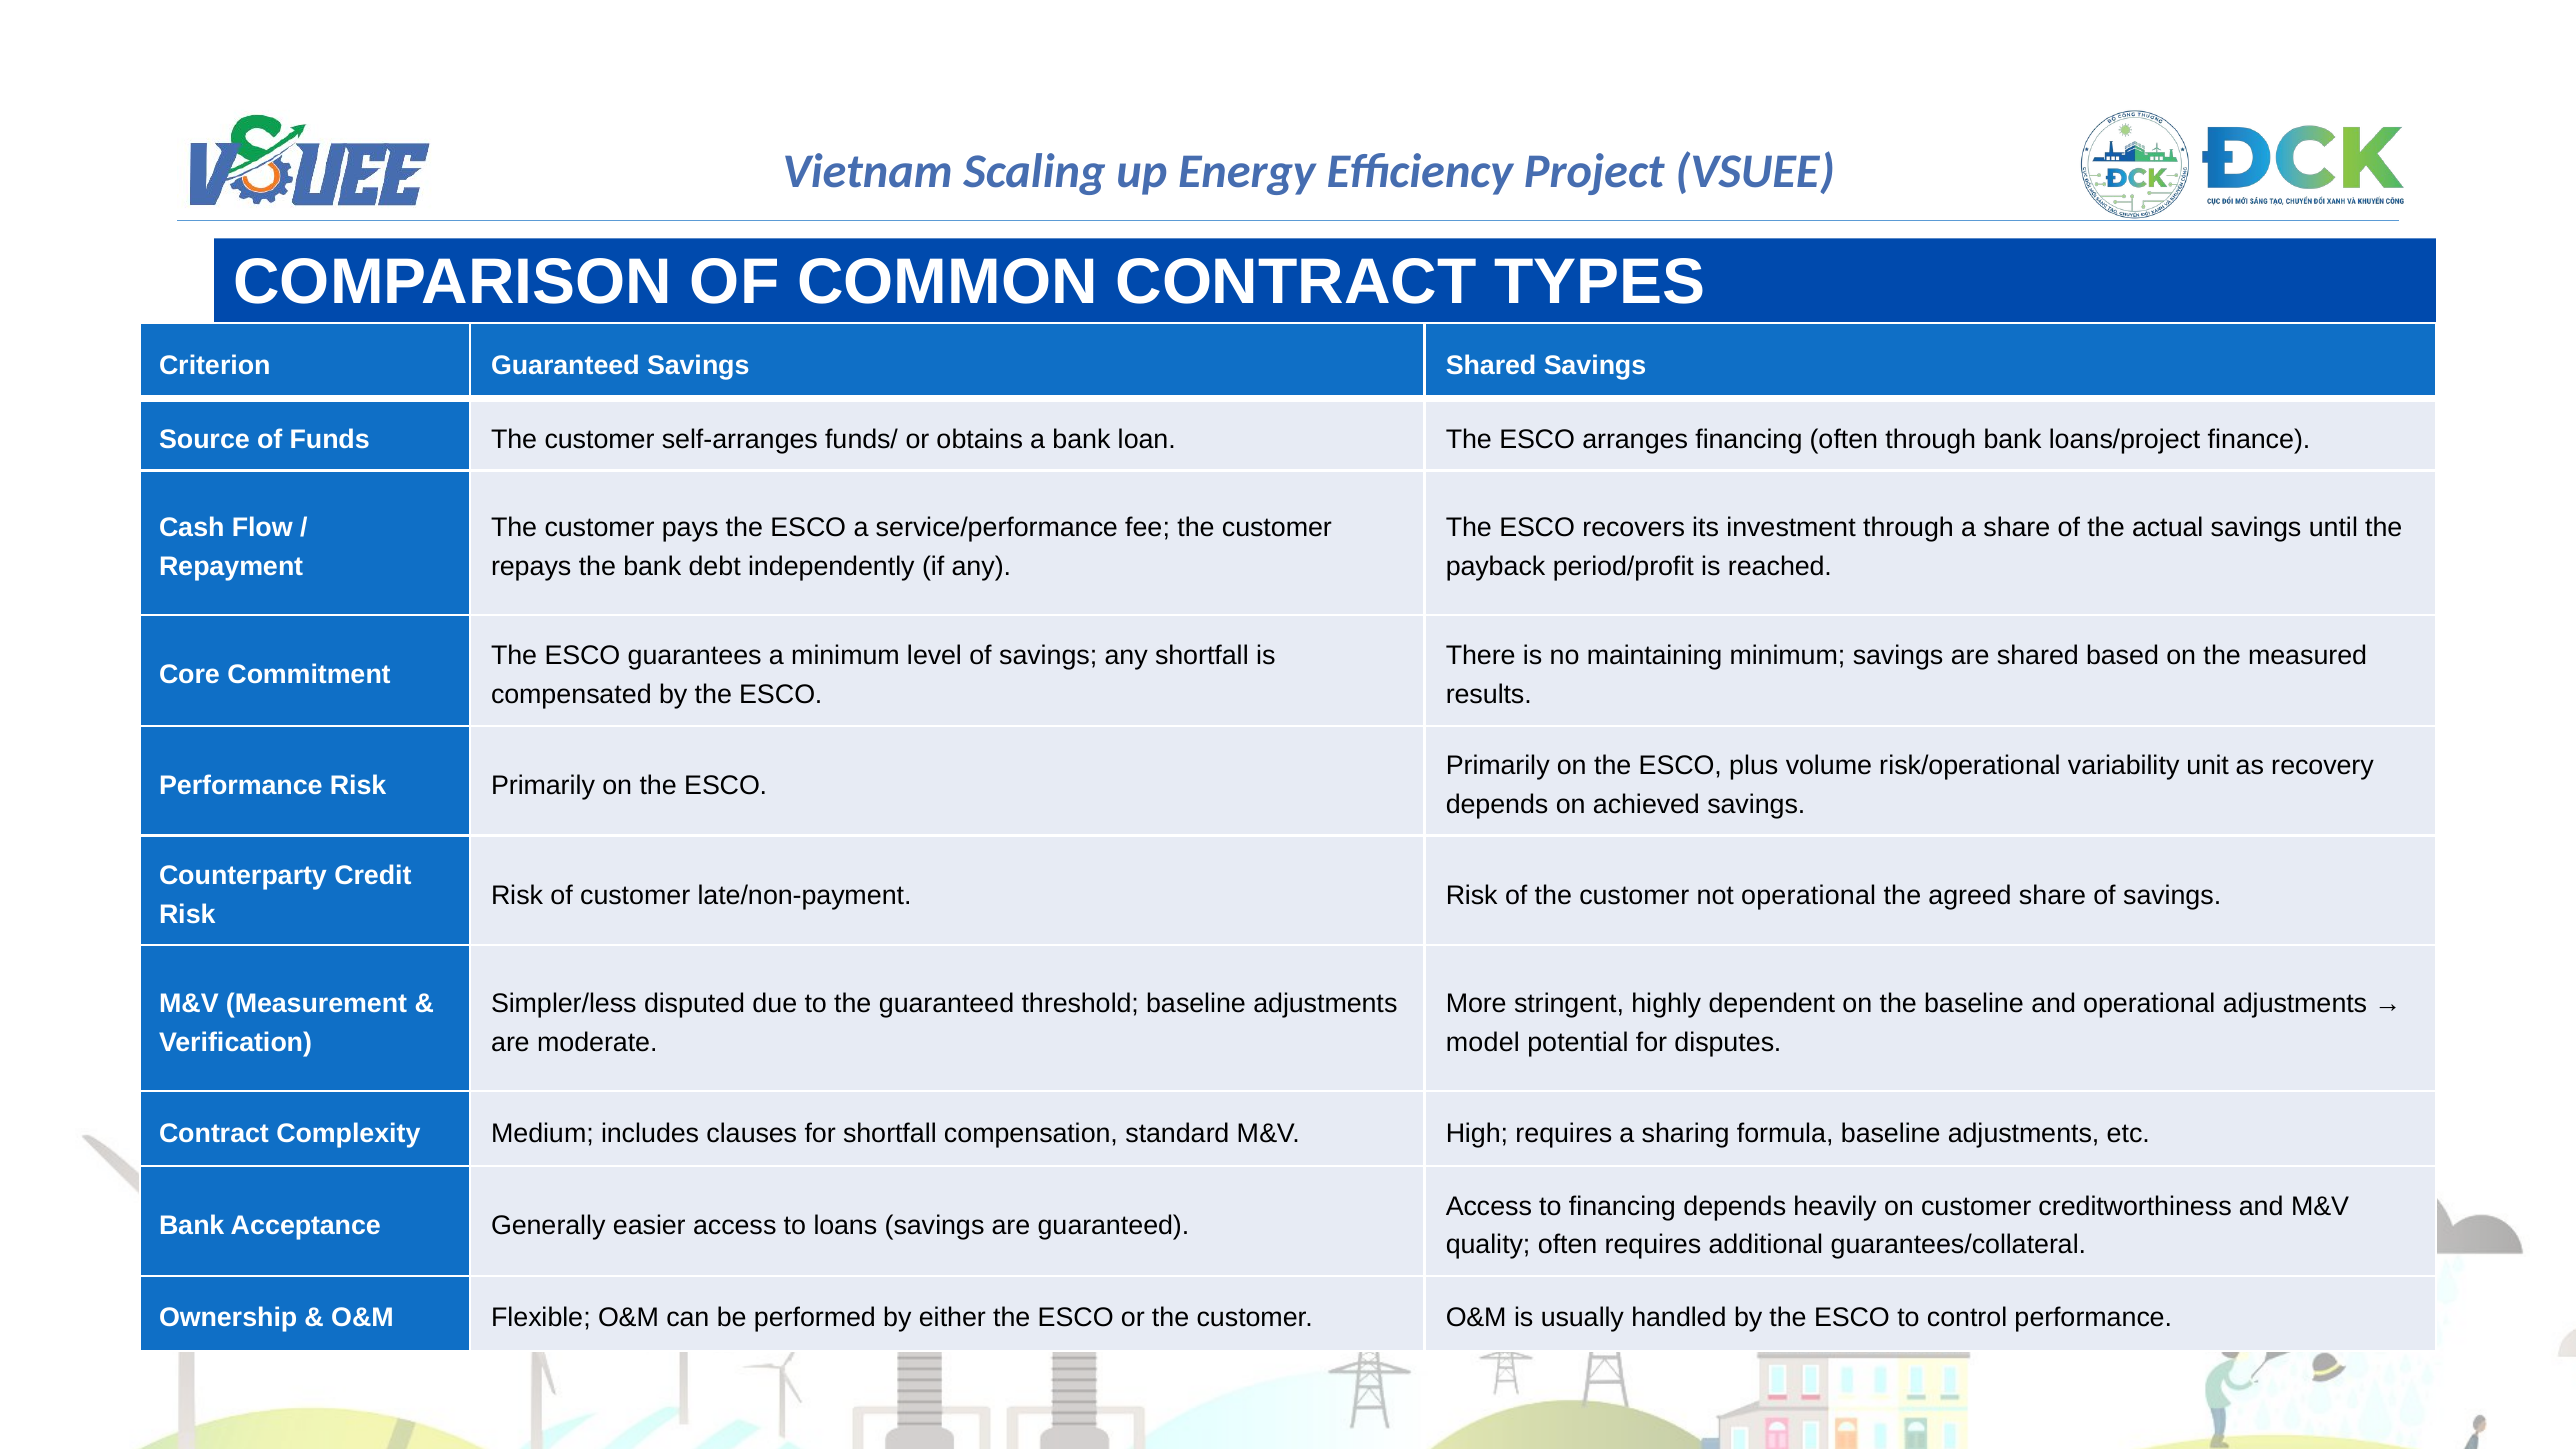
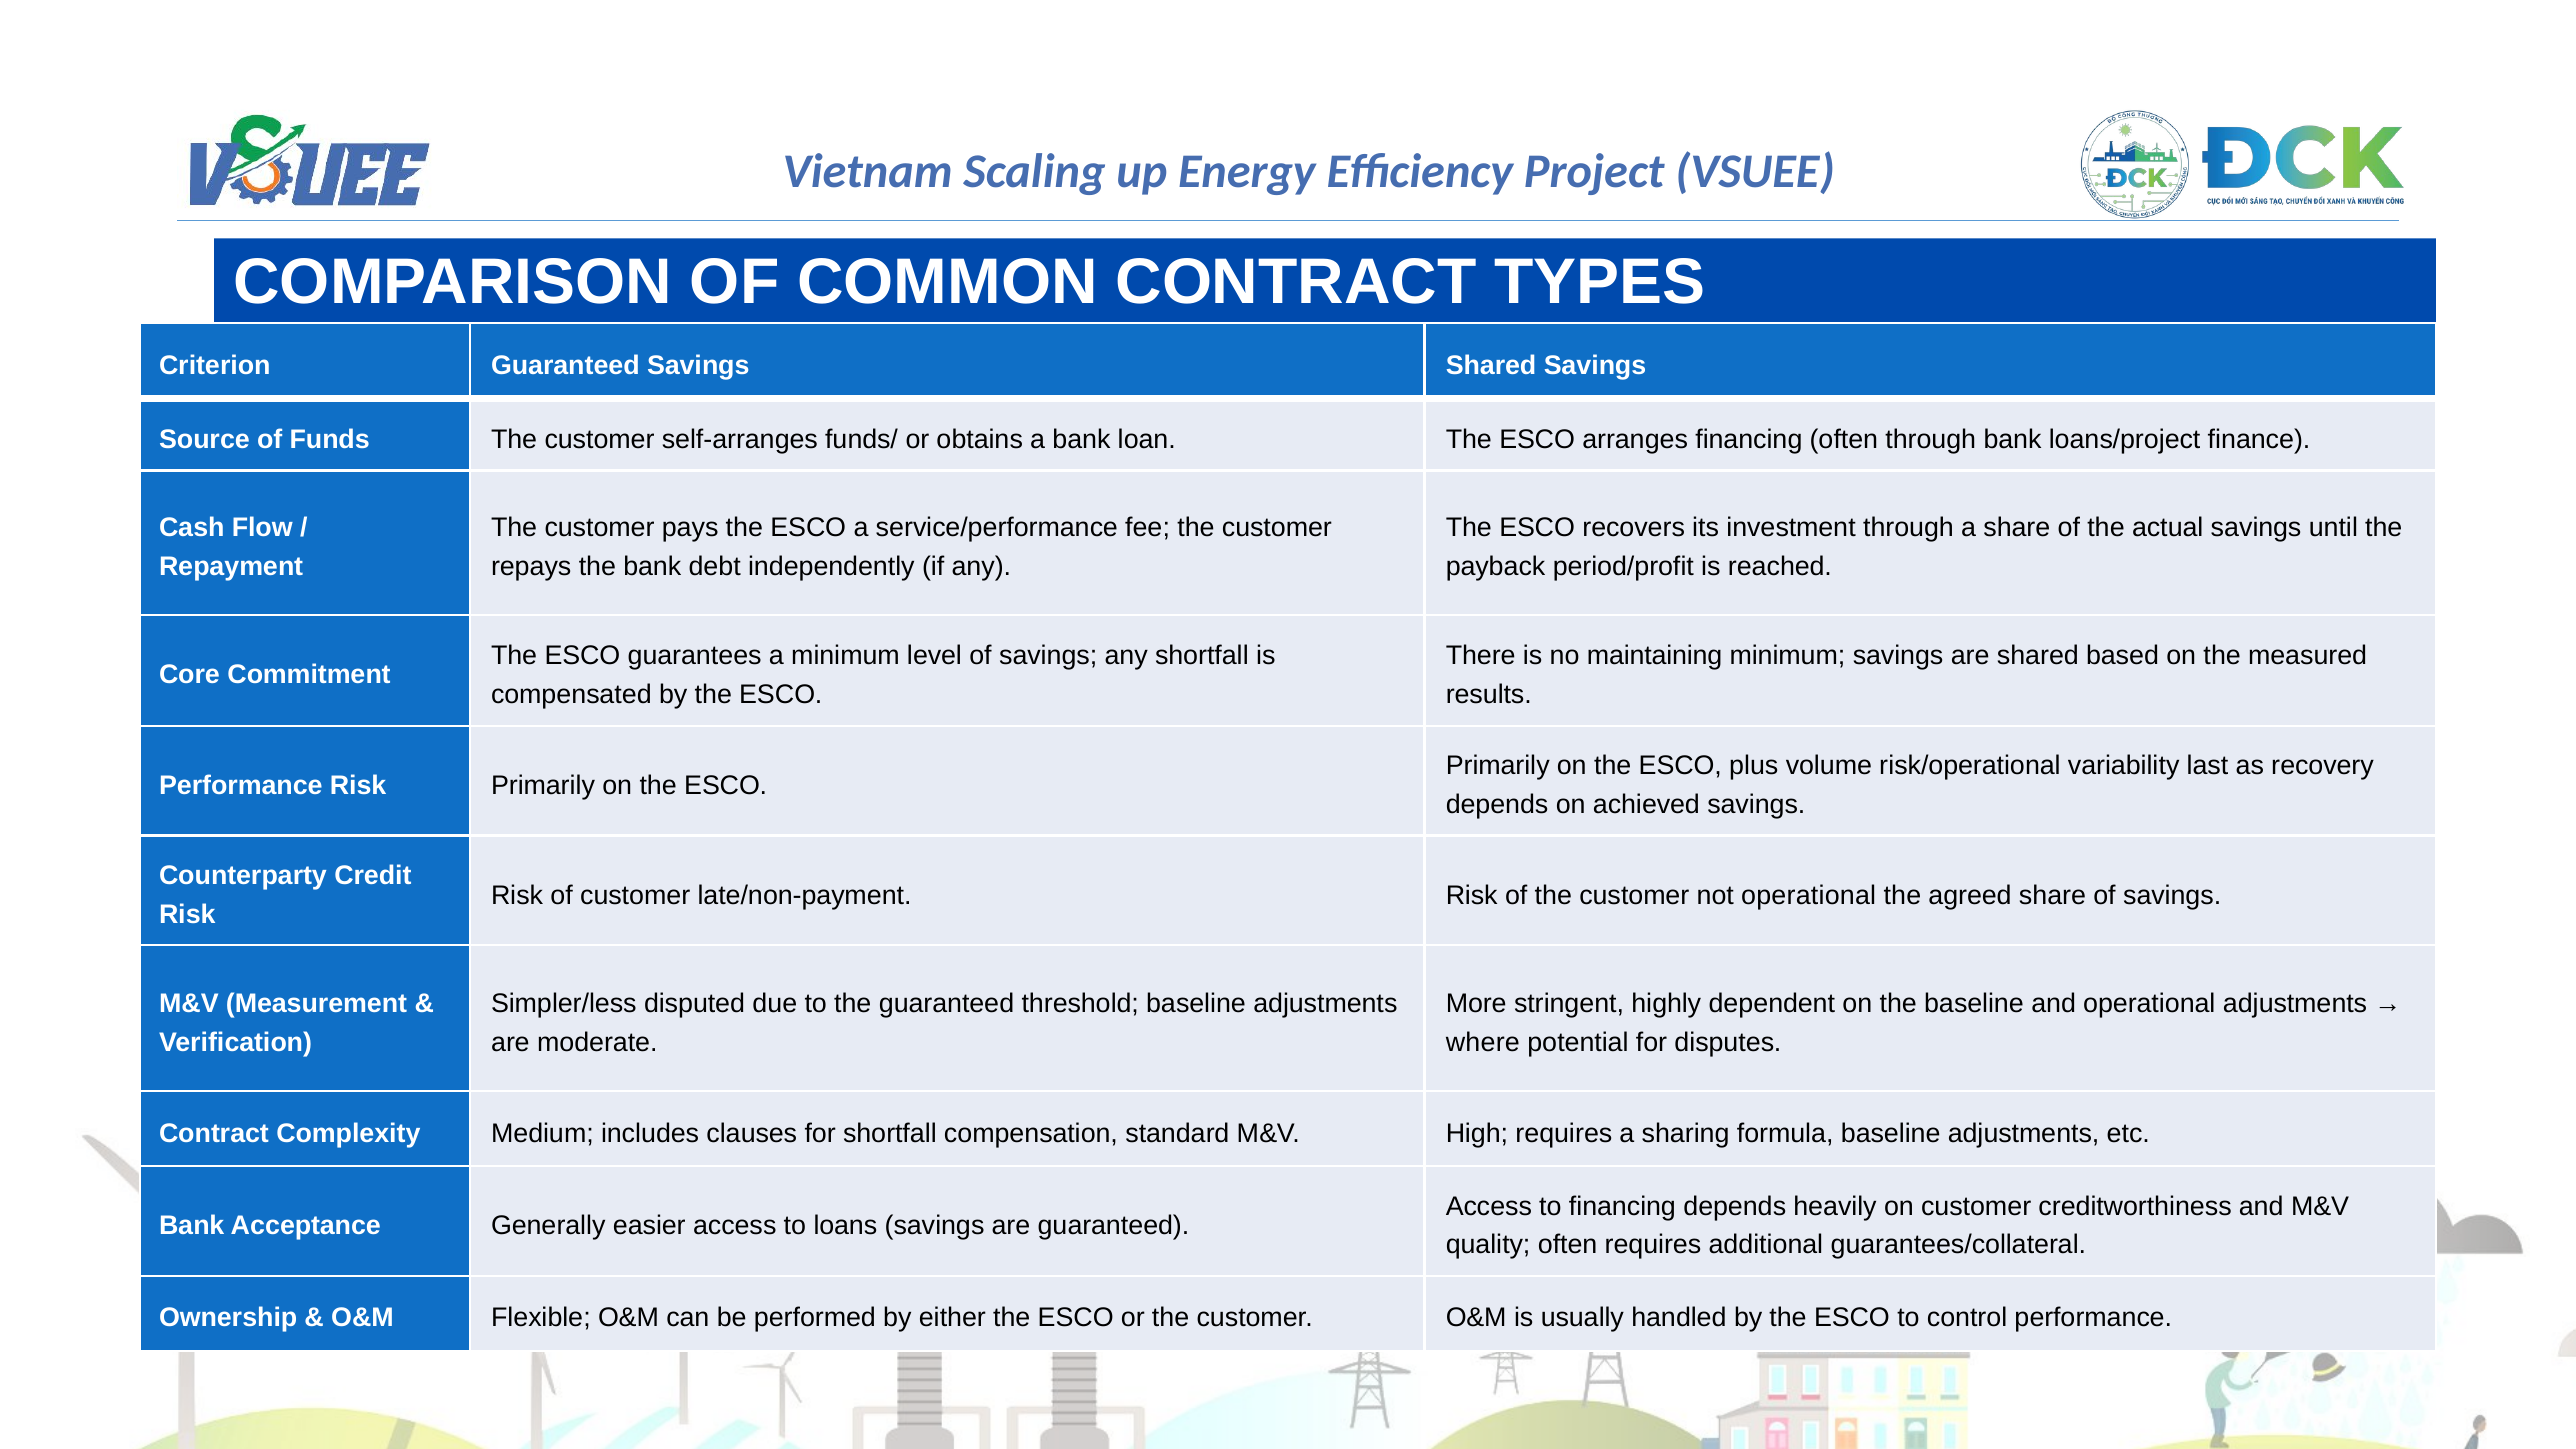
unit: unit -> last (2207, 766)
model: model -> where (1483, 1042)
